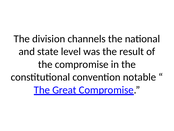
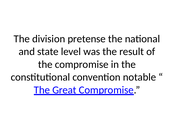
channels: channels -> pretense (87, 39)
